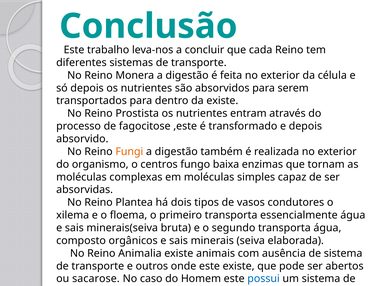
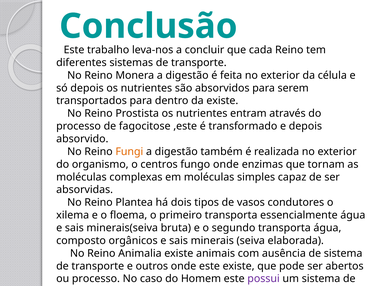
fungo baixa: baixa -> onde (226, 164)
ou sacarose: sacarose -> processo (96, 279)
possui colour: blue -> purple (264, 279)
